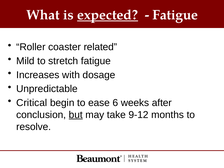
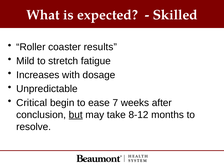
expected underline: present -> none (108, 15)
Fatigue: Fatigue -> Skilled (175, 15)
related: related -> results (100, 47)
6: 6 -> 7 (115, 103)
9-12: 9-12 -> 8-12 (139, 115)
